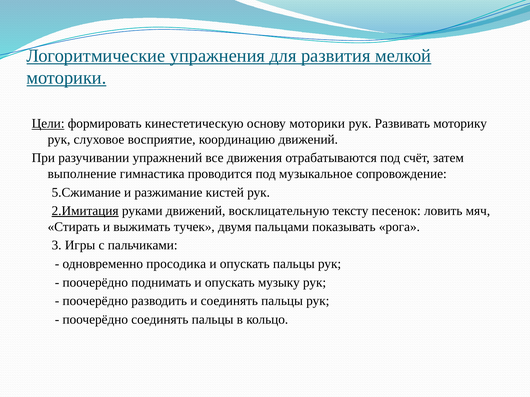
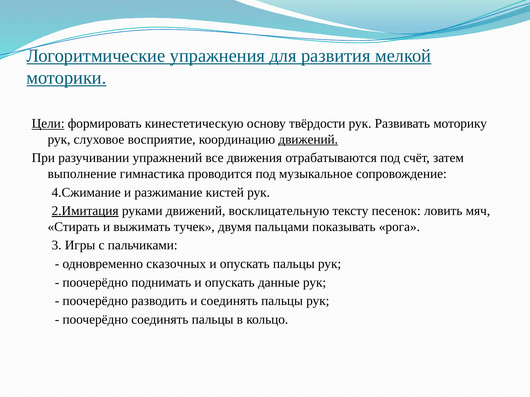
основу моторики: моторики -> твёрдости (317, 124)
движений underline: none -> present (308, 140)
5.Сжимание: 5.Сжимание -> 4.Сжимание (86, 193)
просодика: просодика -> сказочных (176, 264)
музыку: музыку -> данные (279, 283)
